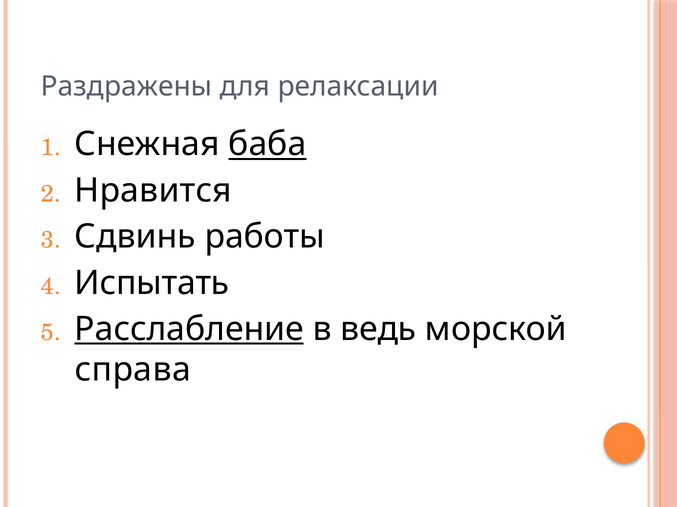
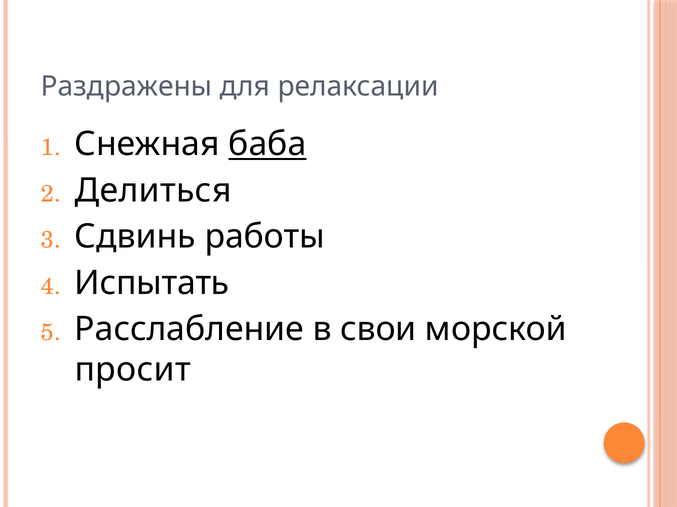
Нравится: Нравится -> Делиться (153, 191)
Расслабление underline: present -> none (189, 330)
ведь: ведь -> свои (378, 330)
справа: справа -> просит (133, 370)
